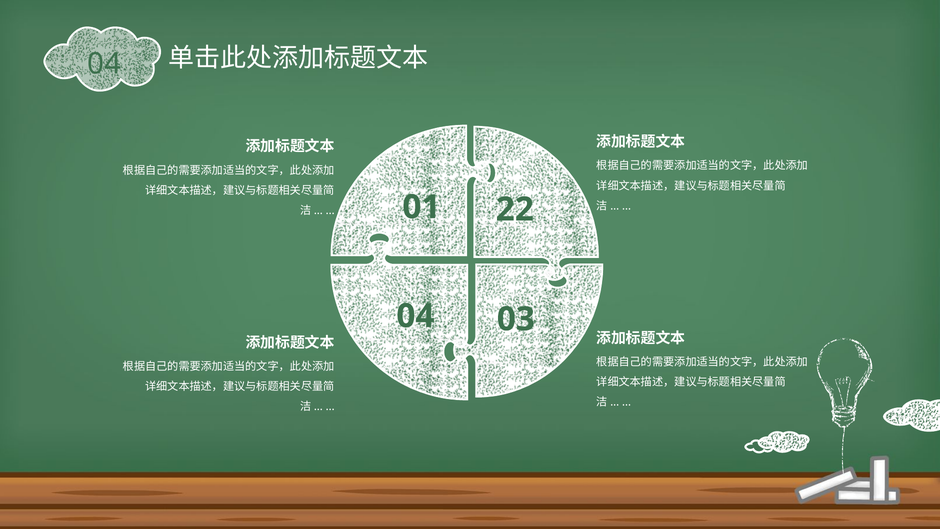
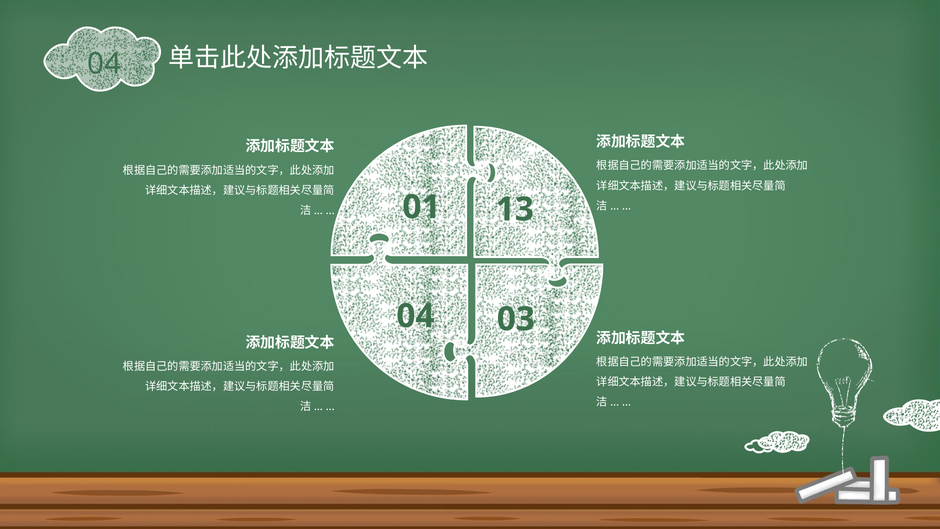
22: 22 -> 13 (515, 209)
